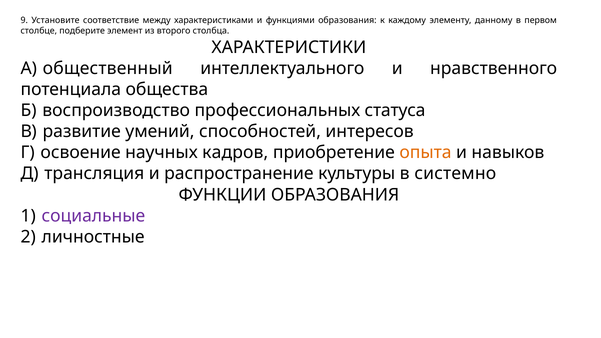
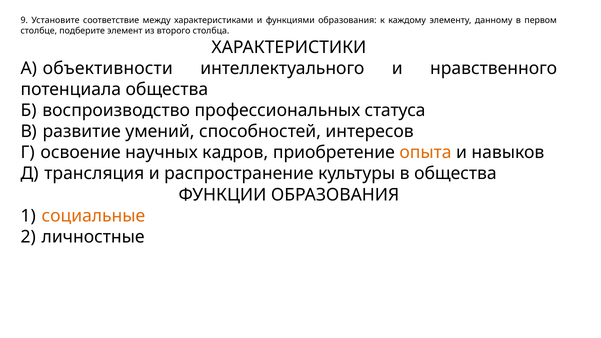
общественный: общественный -> объективности (108, 68)
в системно: системно -> общества (455, 174)
социальные colour: purple -> orange (93, 216)
